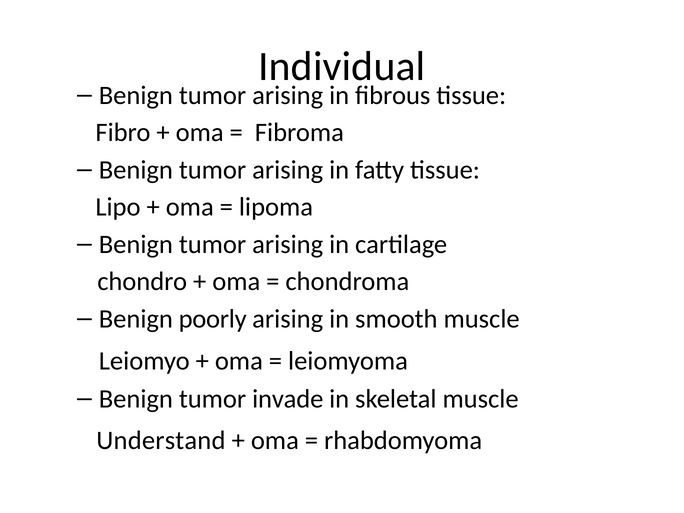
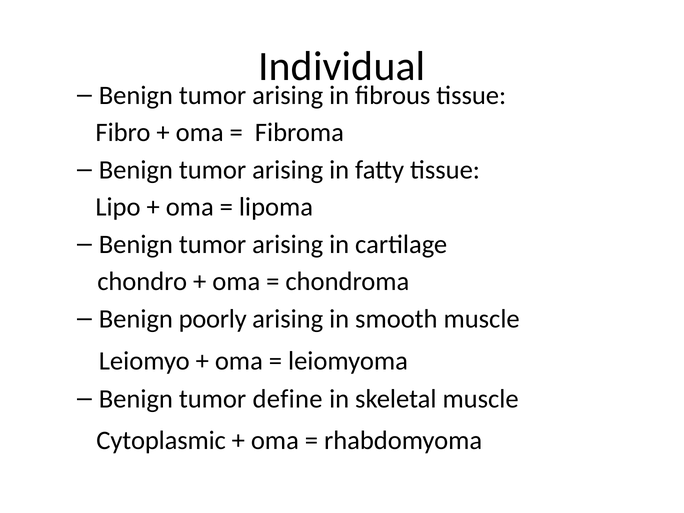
invade: invade -> define (288, 399)
Understand: Understand -> Cytoplasmic (161, 441)
